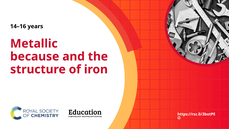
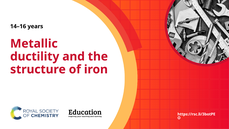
because: because -> ductility (35, 56)
